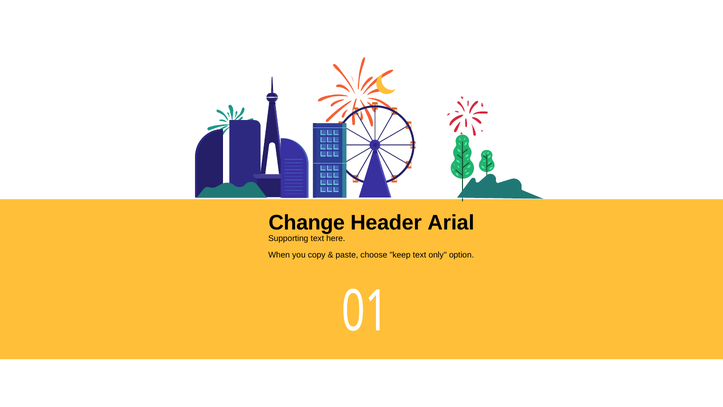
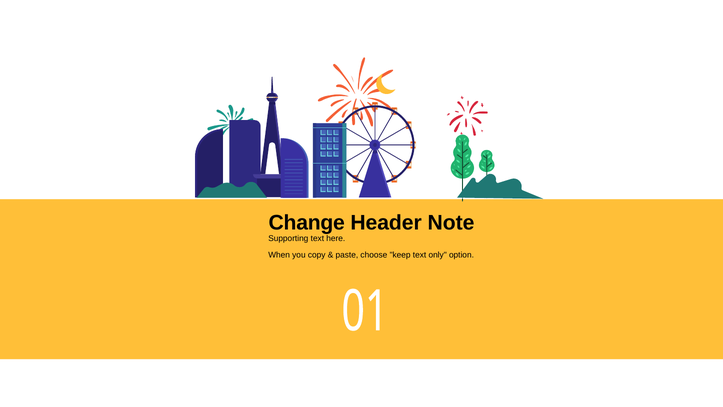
Arial: Arial -> Note (451, 223)
